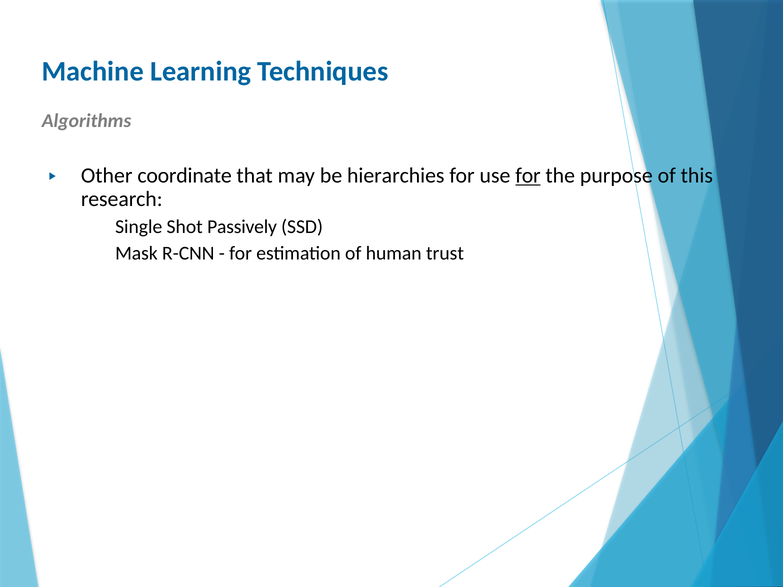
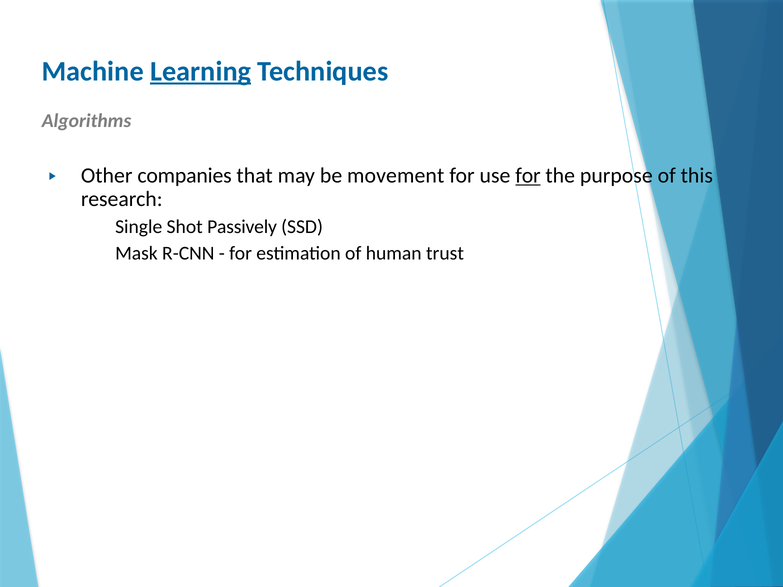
Learning underline: none -> present (201, 71)
coordinate: coordinate -> companies (185, 176)
hierarchies: hierarchies -> movement (396, 176)
